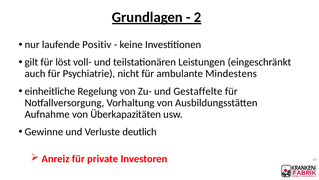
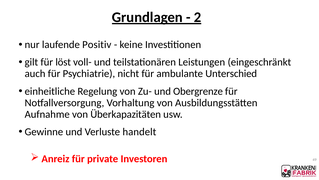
Mindestens: Mindestens -> Unterschied (231, 73)
Gestaffelte: Gestaffelte -> Obergrenze (198, 91)
deutlich: deutlich -> handelt (139, 131)
